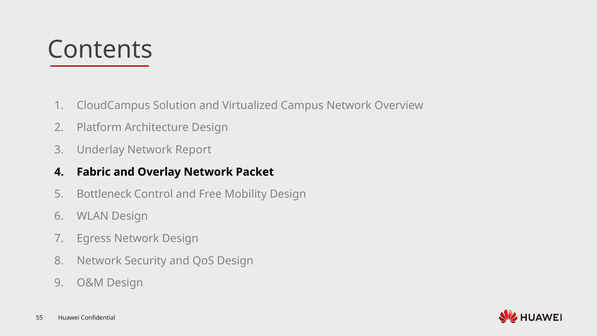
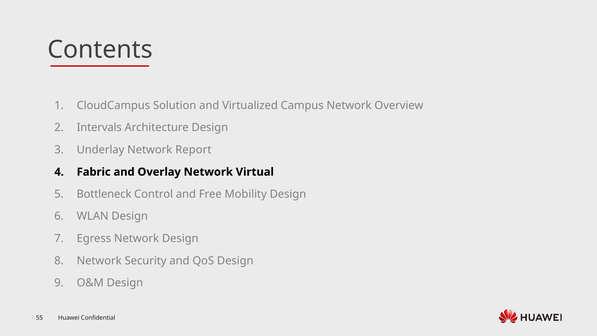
Platform: Platform -> Intervals (99, 128)
Packet: Packet -> Virtual (255, 172)
